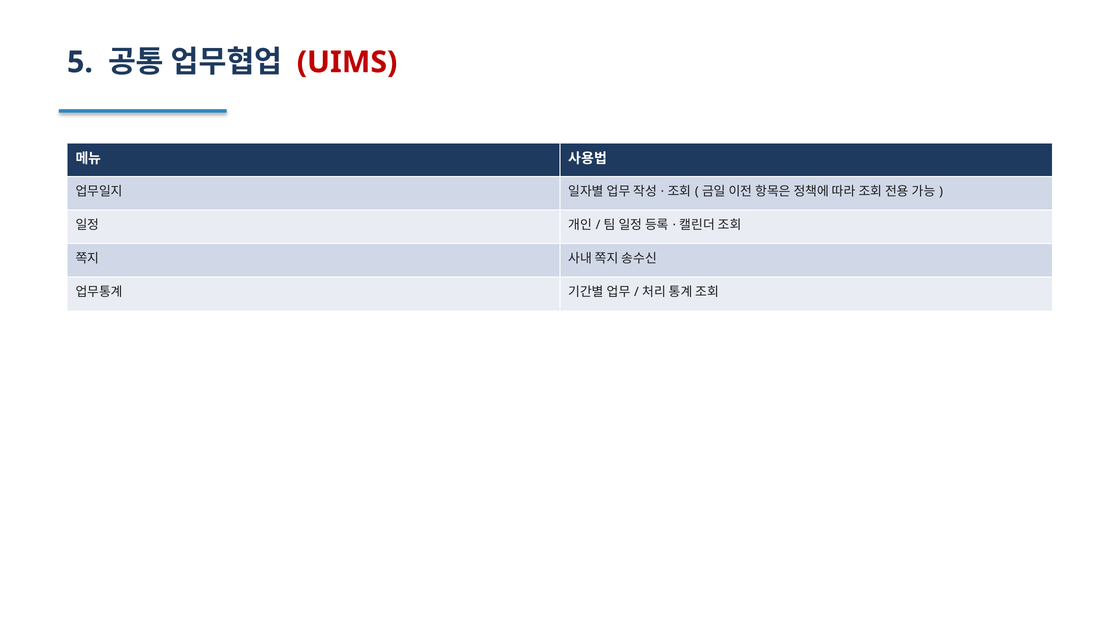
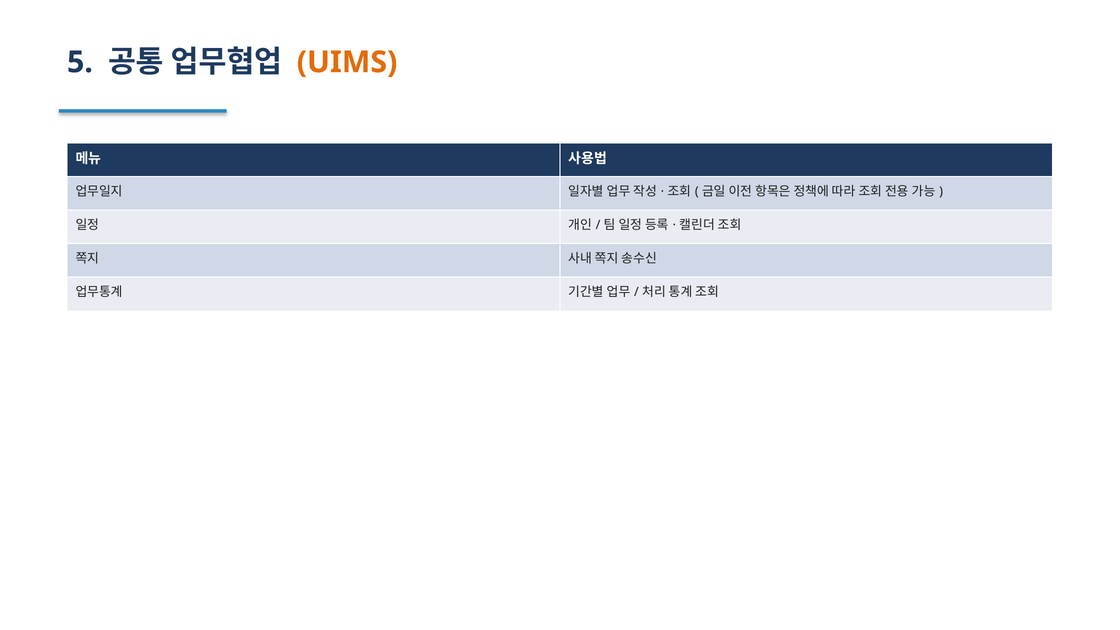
UIMS colour: red -> orange (347, 62)
